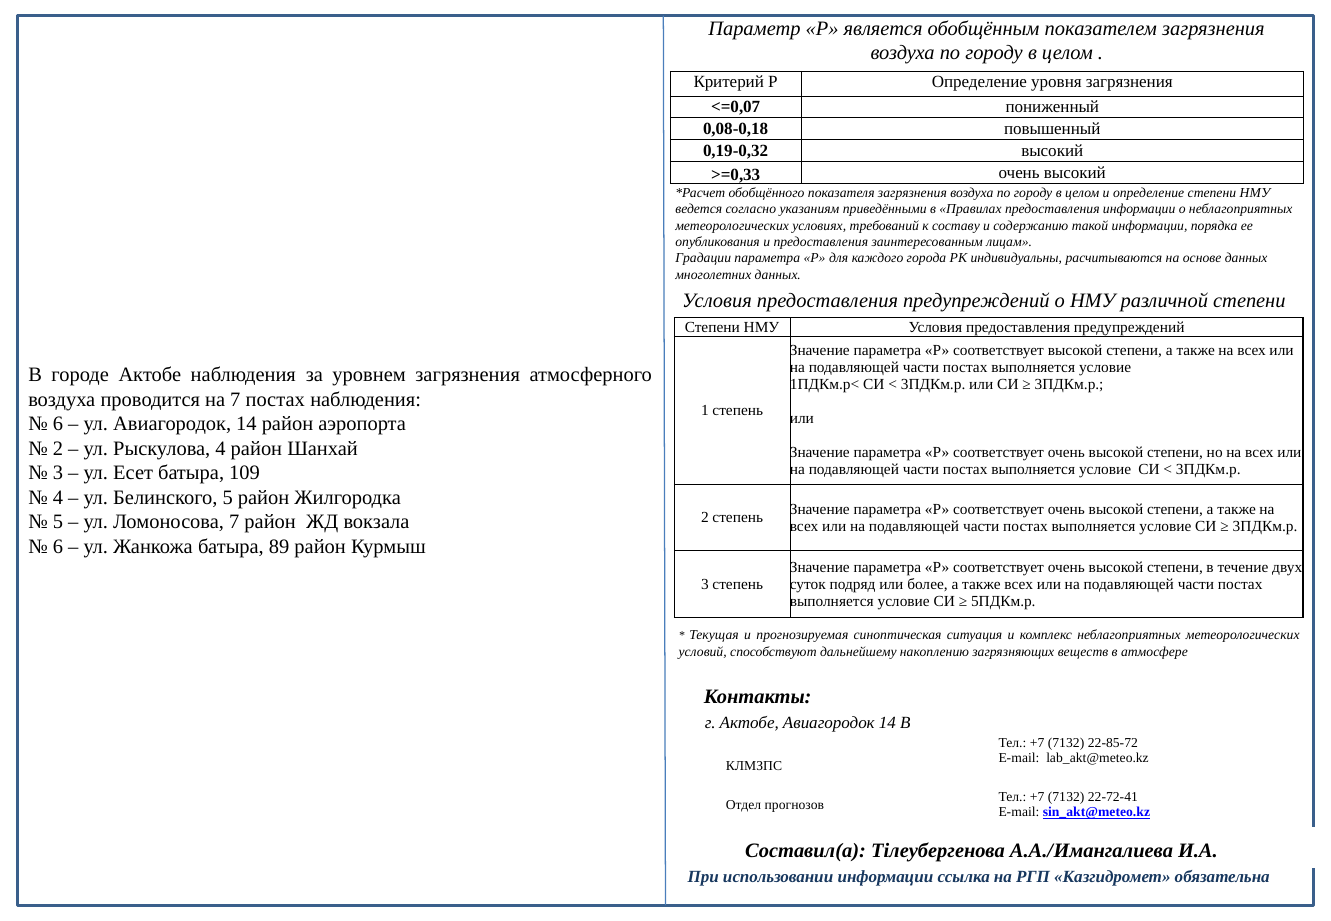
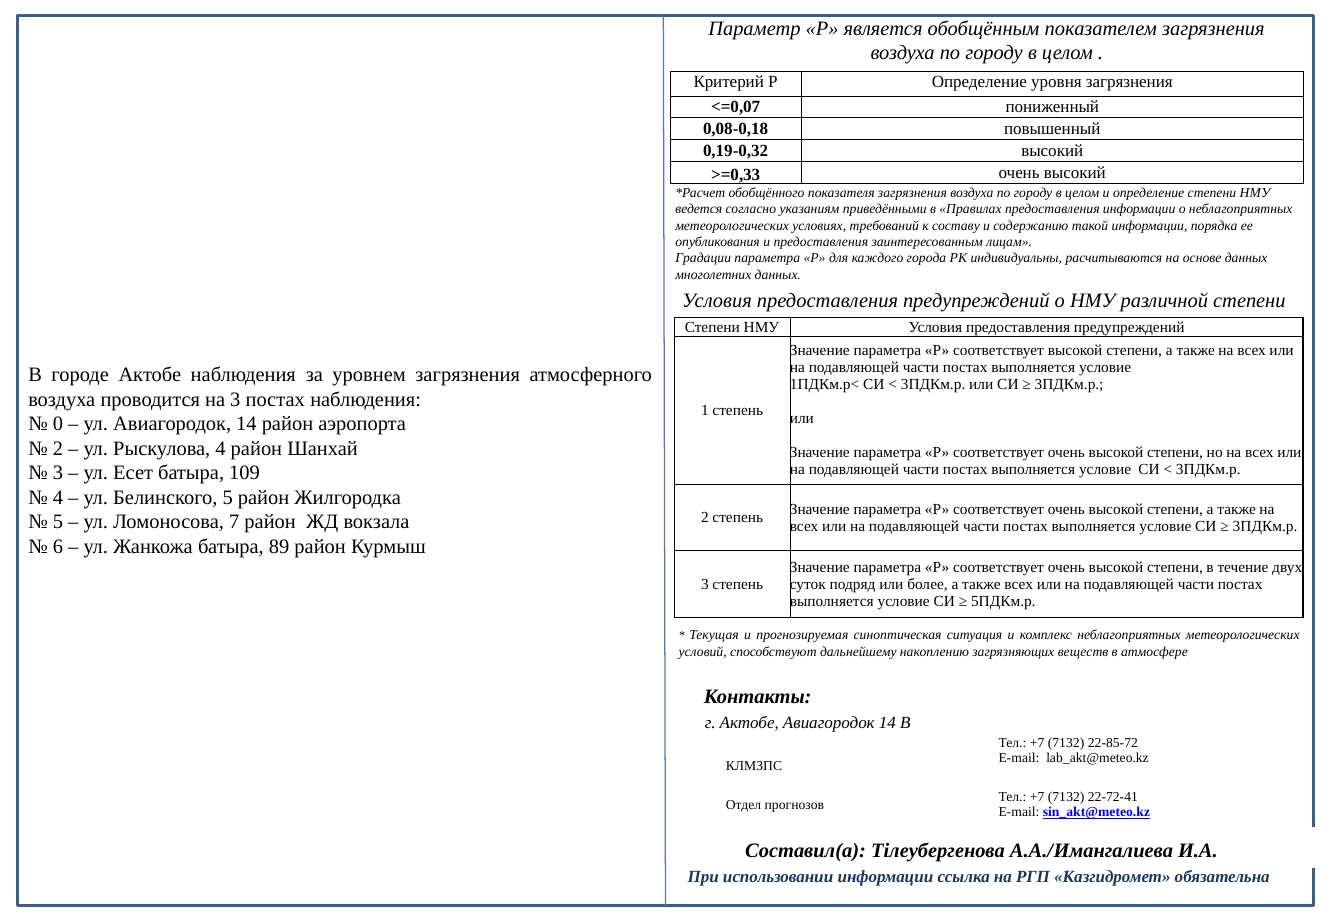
на 7: 7 -> 3 (235, 399)
6: 6 -> 0 (58, 424)
